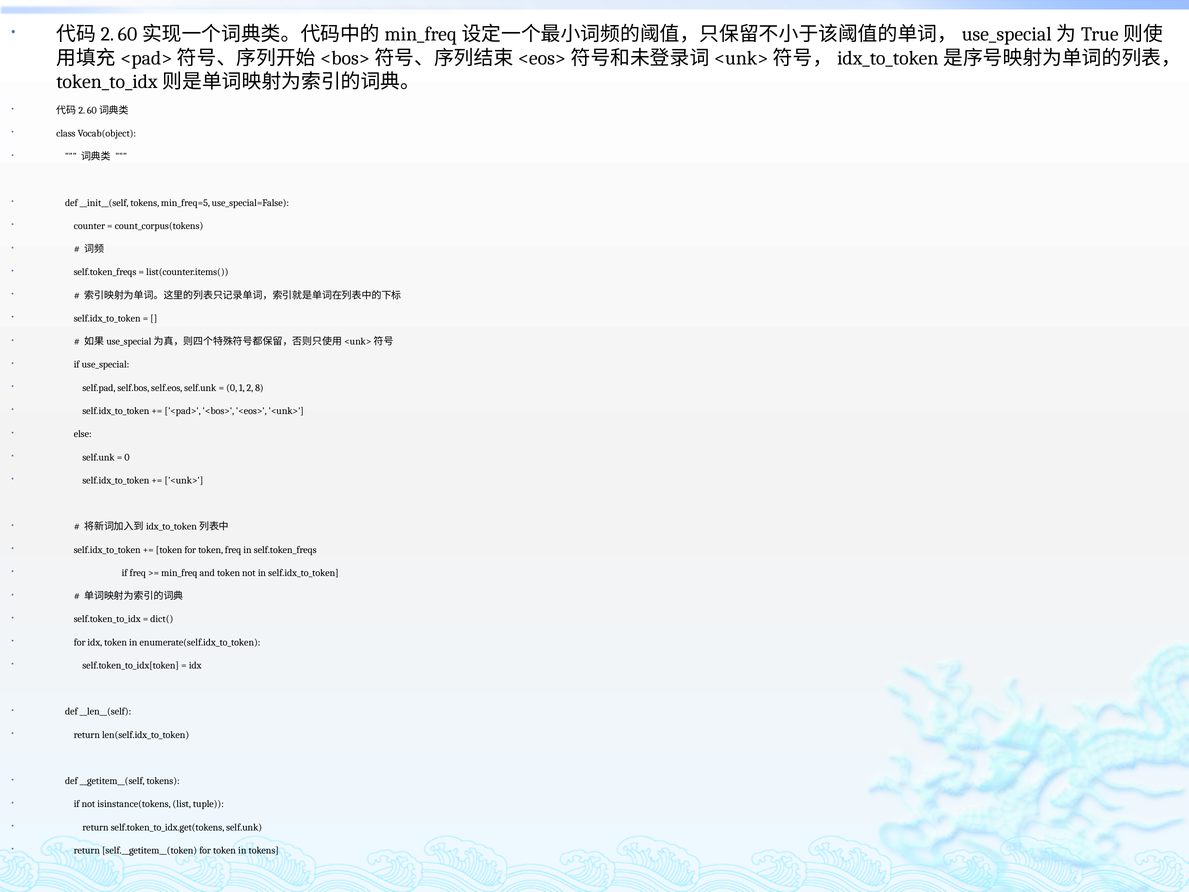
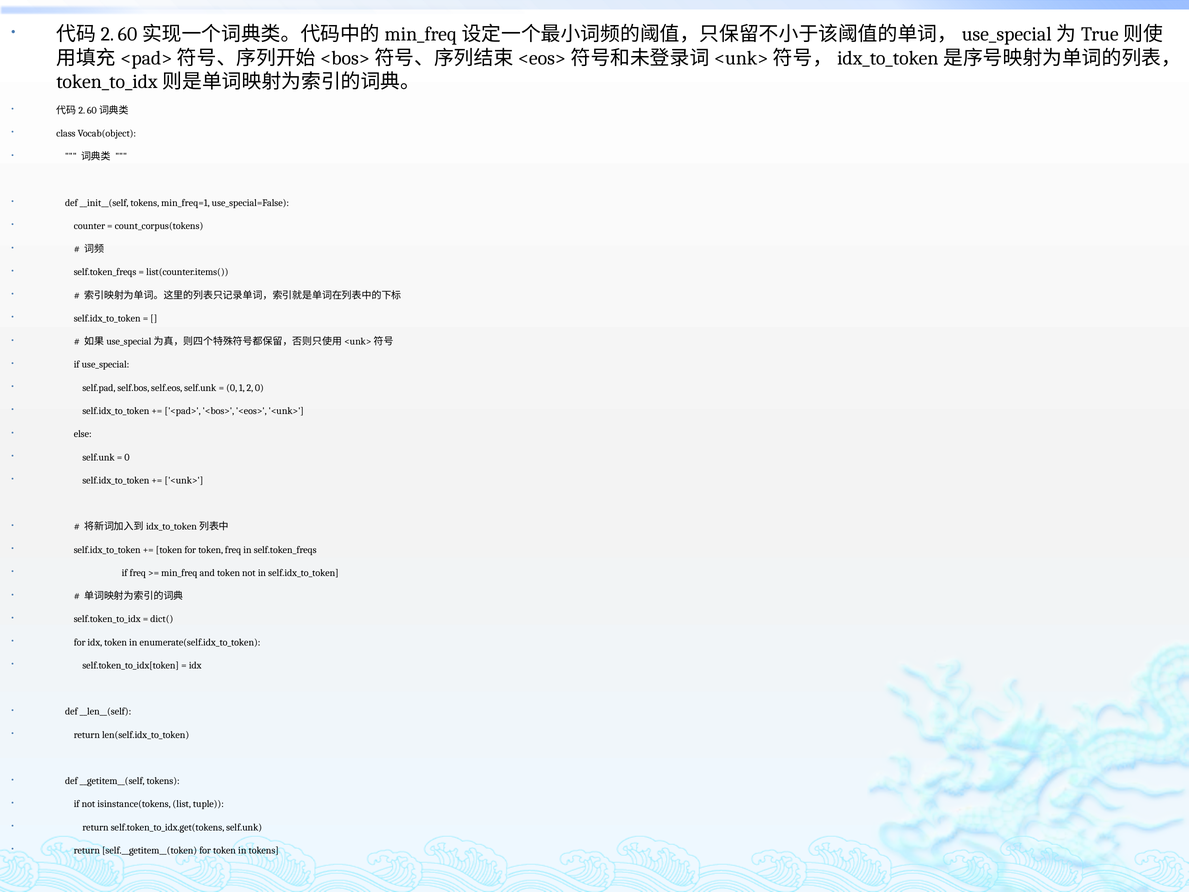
min_freq=5: min_freq=5 -> min_freq=1 (185, 203)
2 8: 8 -> 0 (259, 388)
